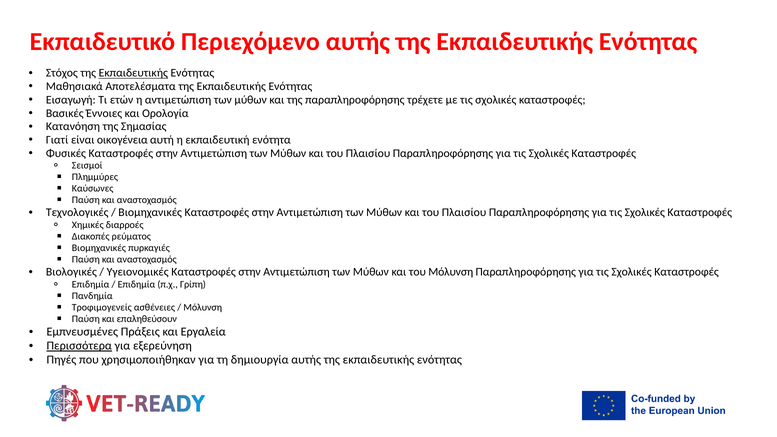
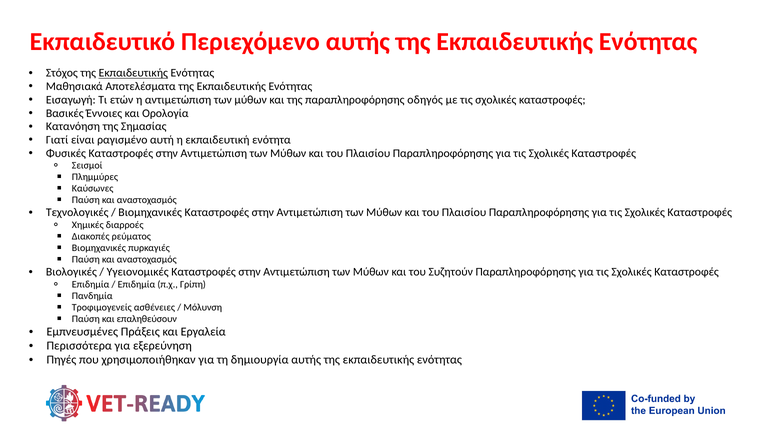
τρέχετε: τρέχετε -> οδηγός (425, 100)
οικογένεια: οικογένεια -> ραγισμένο (122, 140)
του Μόλυνση: Μόλυνση -> Συζητούν (451, 272)
Περισσότερα underline: present -> none (79, 346)
